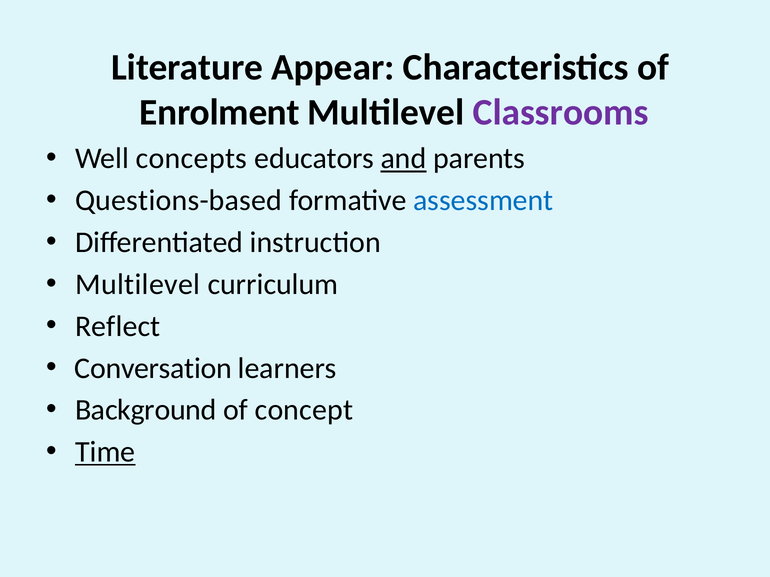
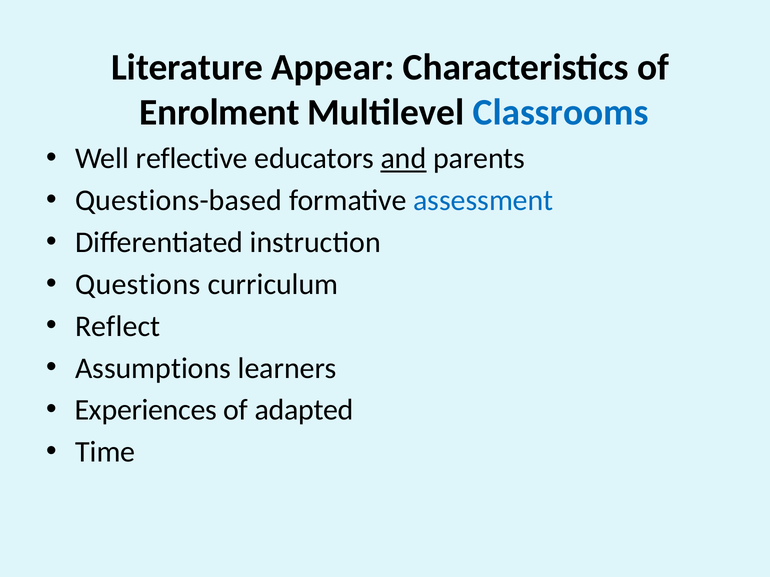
Classrooms colour: purple -> blue (561, 112)
concepts: concepts -> reflective (192, 159)
Multilevel: Multilevel -> Questions (138, 285)
Conversation: Conversation -> Assumptions (153, 368)
Background: Background -> Experiences (146, 410)
concept: concept -> adapted (304, 410)
Time underline: present -> none (105, 452)
